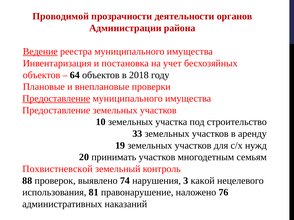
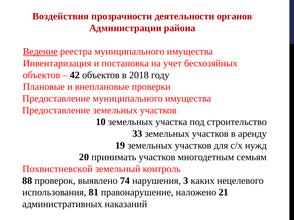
Проводимой: Проводимой -> Воздействия (61, 16)
64: 64 -> 42 (75, 75)
Предоставление underline: present -> none (56, 99)
какой: какой -> каких (203, 181)
76: 76 -> 21 (224, 193)
